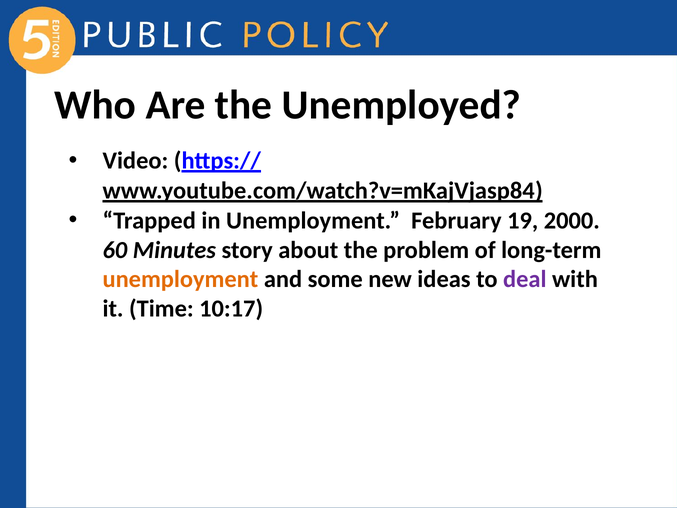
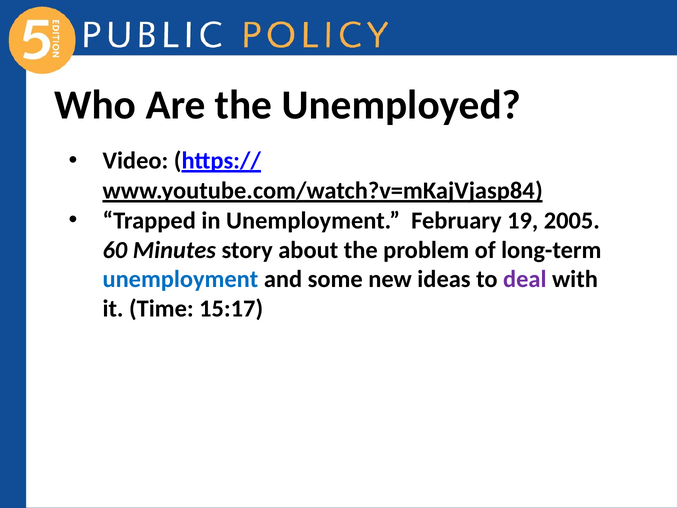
2000: 2000 -> 2005 (572, 221)
unemployment colour: orange -> blue (180, 279)
10:17: 10:17 -> 15:17 (231, 309)
